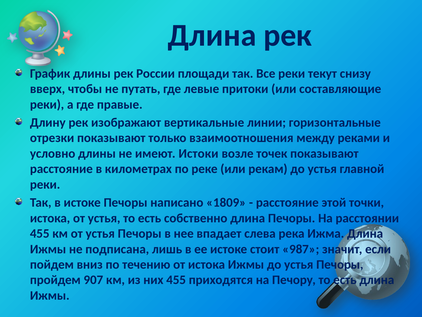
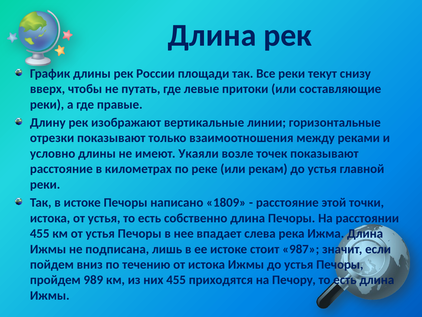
Истоки: Истоки -> Укаяли (199, 153)
907: 907 -> 989 (93, 280)
